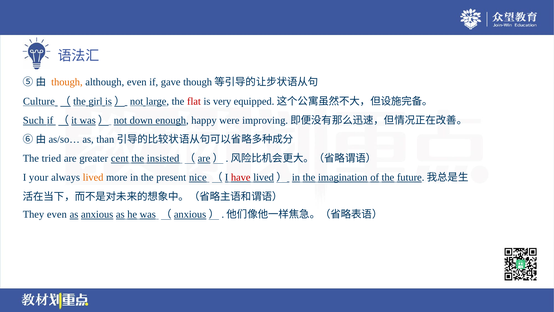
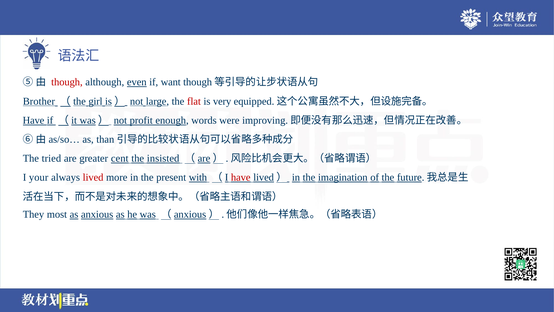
though colour: orange -> red (67, 82)
even underline: none -> present (137, 82)
gave: gave -> want (171, 82)
Culture: Culture -> Brother (39, 101)
Such: Such -> Have (34, 120)
down: down -> profit (141, 120)
happy: happy -> words (204, 120)
lived colour: orange -> red (93, 177)
nice: nice -> with (198, 177)
They even: even -> most (57, 214)
